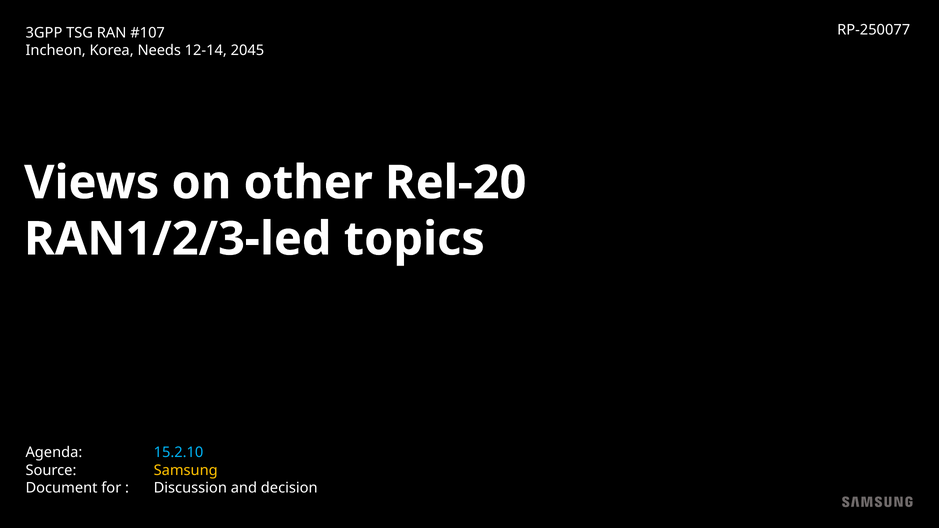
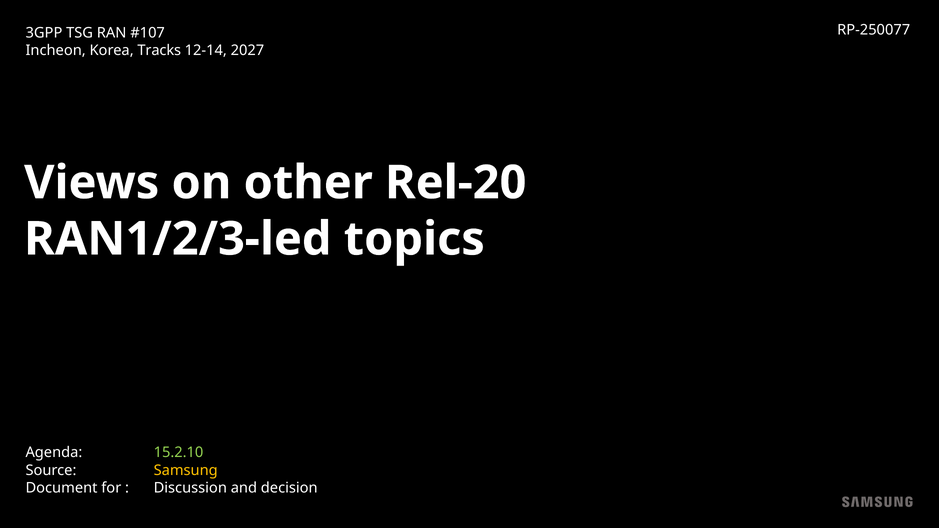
Needs: Needs -> Tracks (159, 50)
2045: 2045 -> 2027 (247, 50)
15.2.10 colour: light blue -> light green (179, 453)
